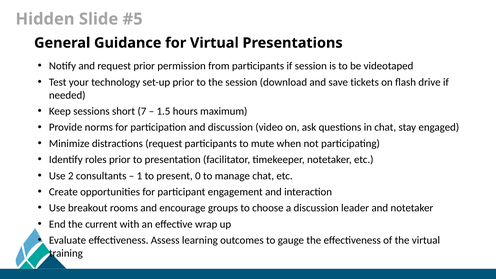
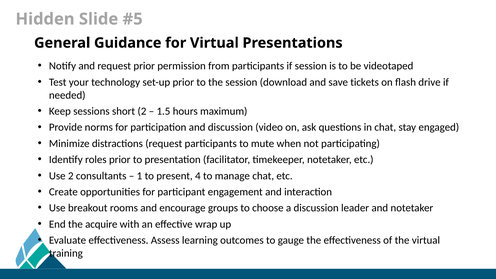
short 7: 7 -> 2 (142, 111)
0: 0 -> 4 (198, 176)
current: current -> acquire (101, 224)
